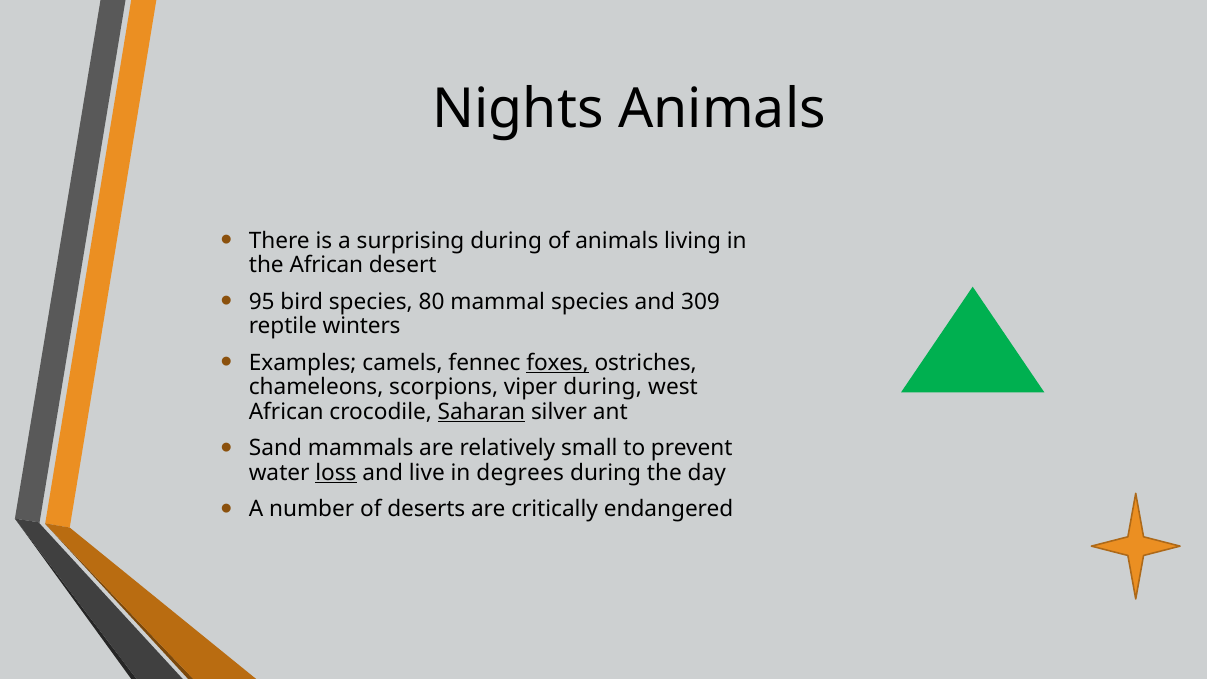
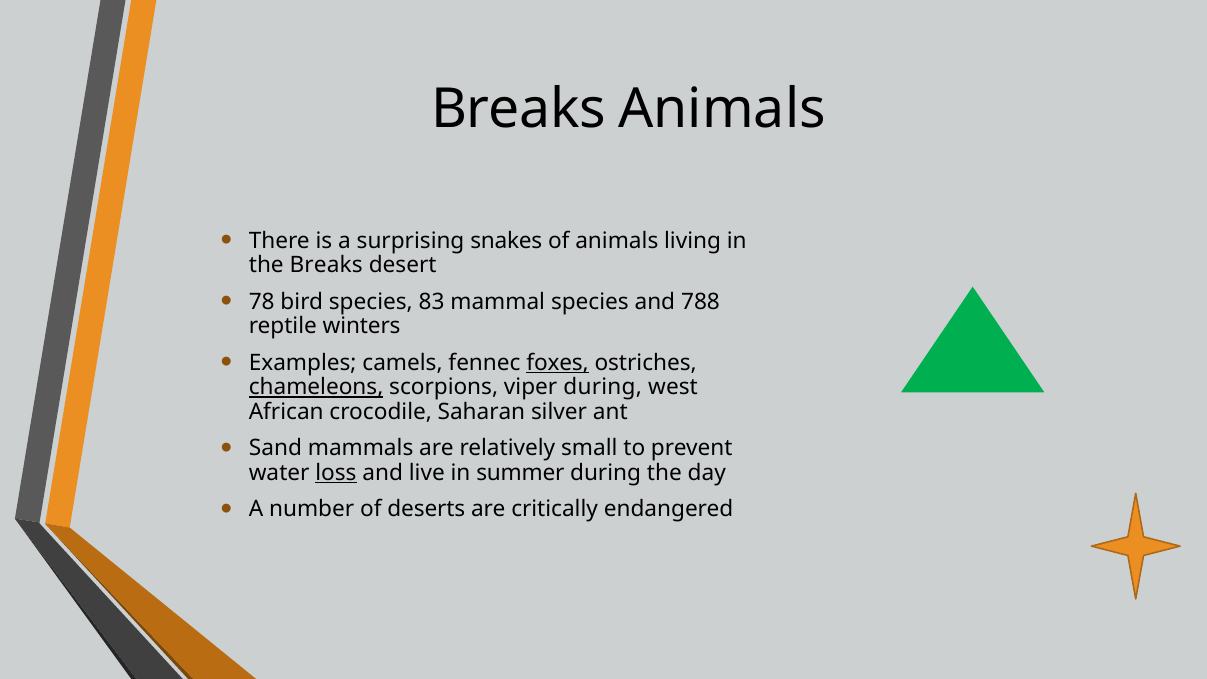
Nights: Nights -> Breaks (518, 110)
surprising during: during -> snakes (506, 241)
the African: African -> Breaks (326, 265)
95: 95 -> 78 (262, 302)
80: 80 -> 83 (432, 302)
309: 309 -> 788 (700, 302)
chameleons underline: none -> present (316, 387)
Saharan underline: present -> none (481, 412)
degrees: degrees -> summer (520, 473)
